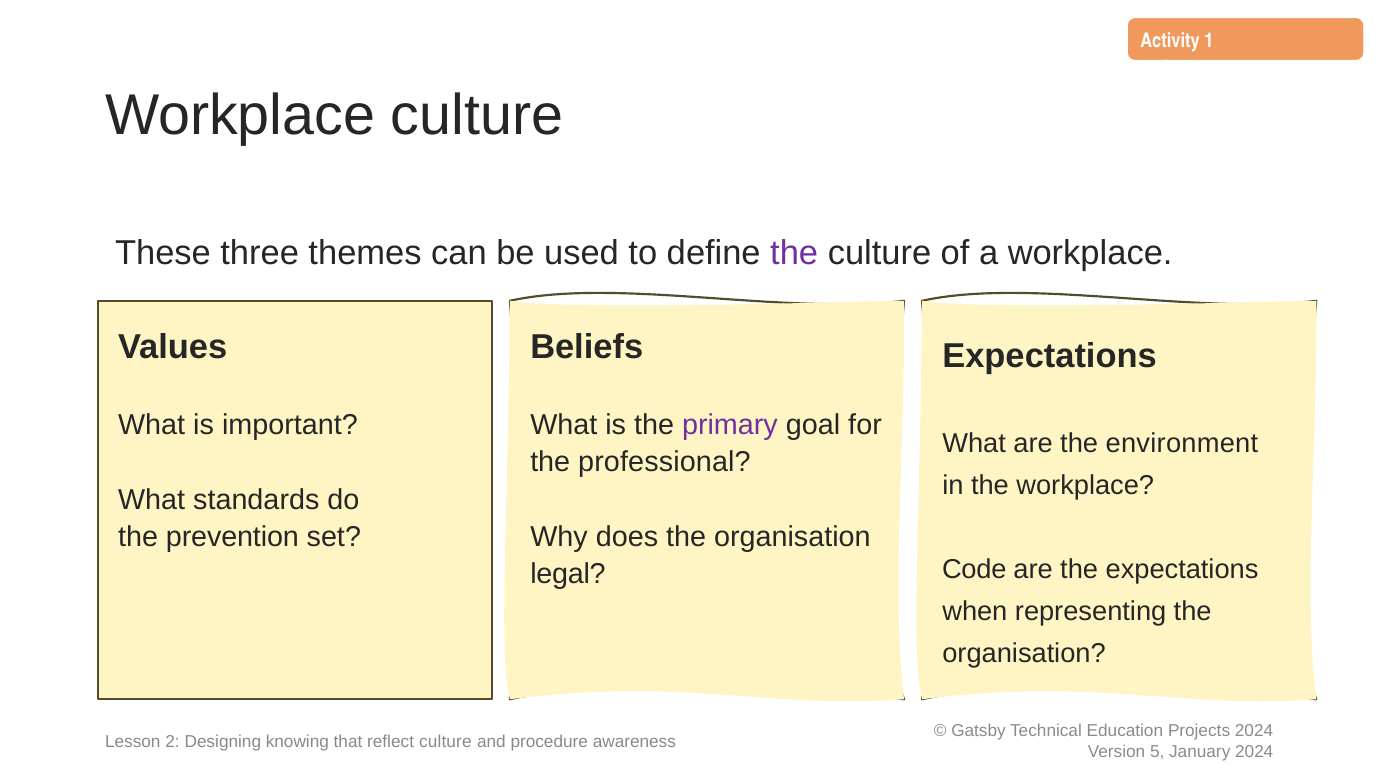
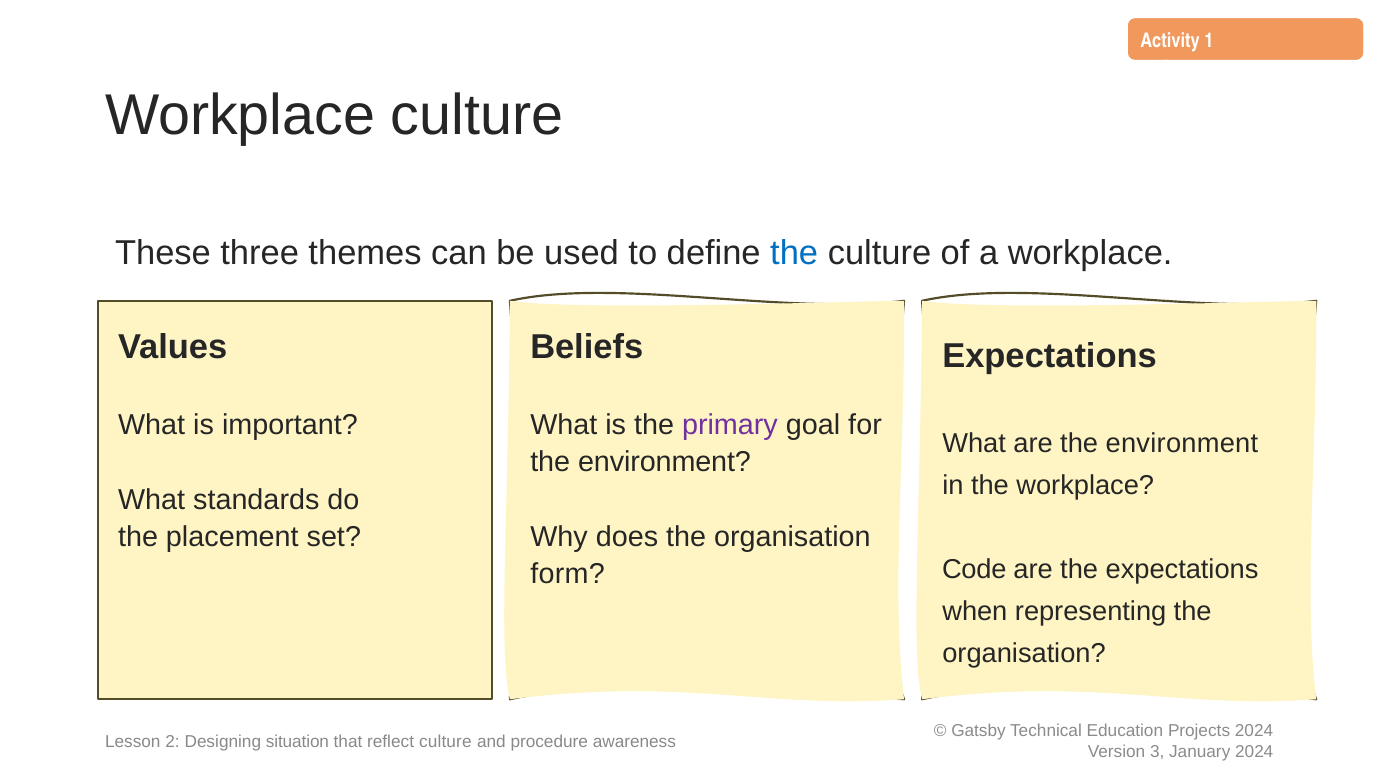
the colour: purple -> blue (794, 253)
professional: professional -> environment (665, 462)
prevention: prevention -> placement (232, 537)
legal: legal -> form (568, 574)
knowing: knowing -> situation (297, 742)
5: 5 -> 3 (1157, 751)
